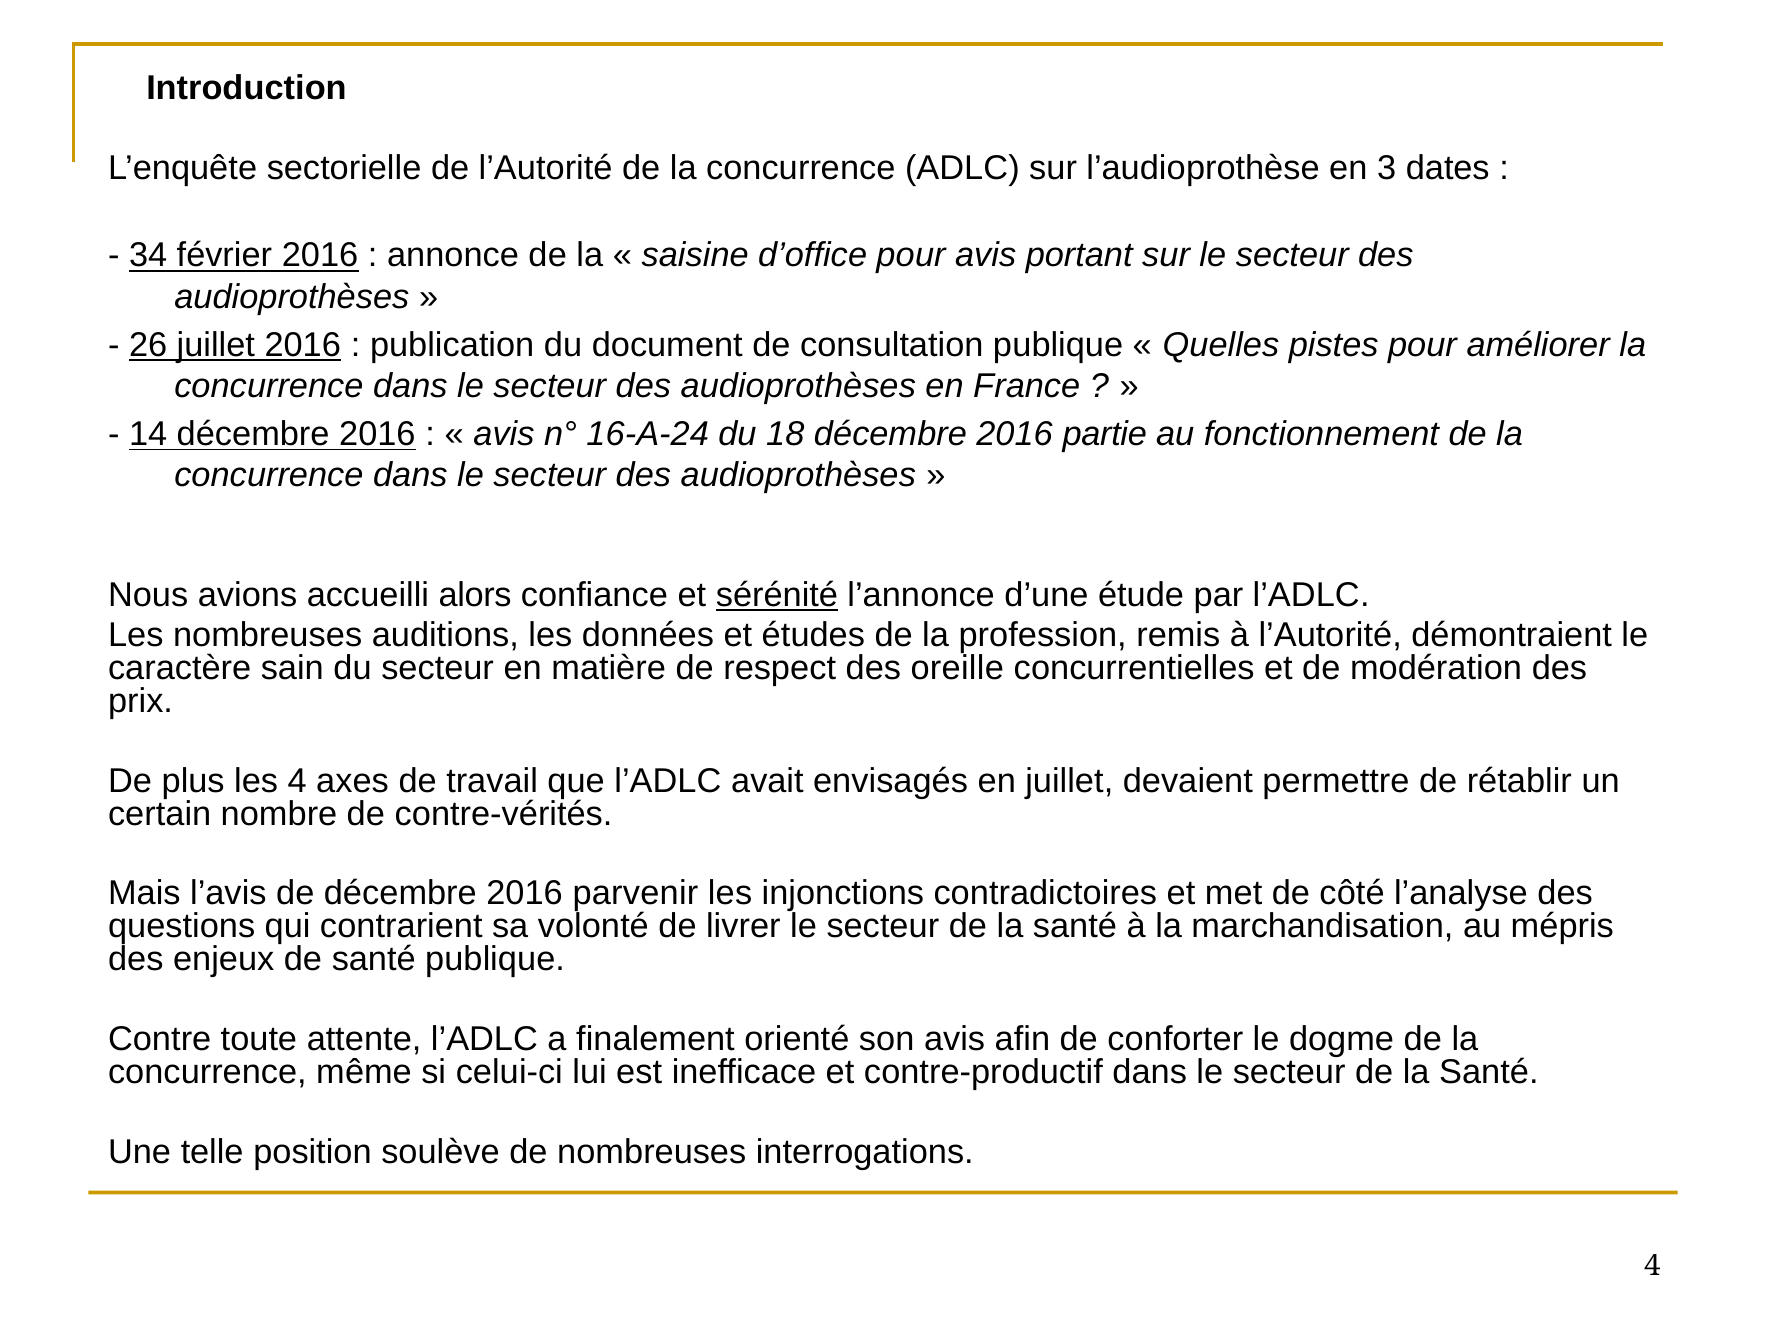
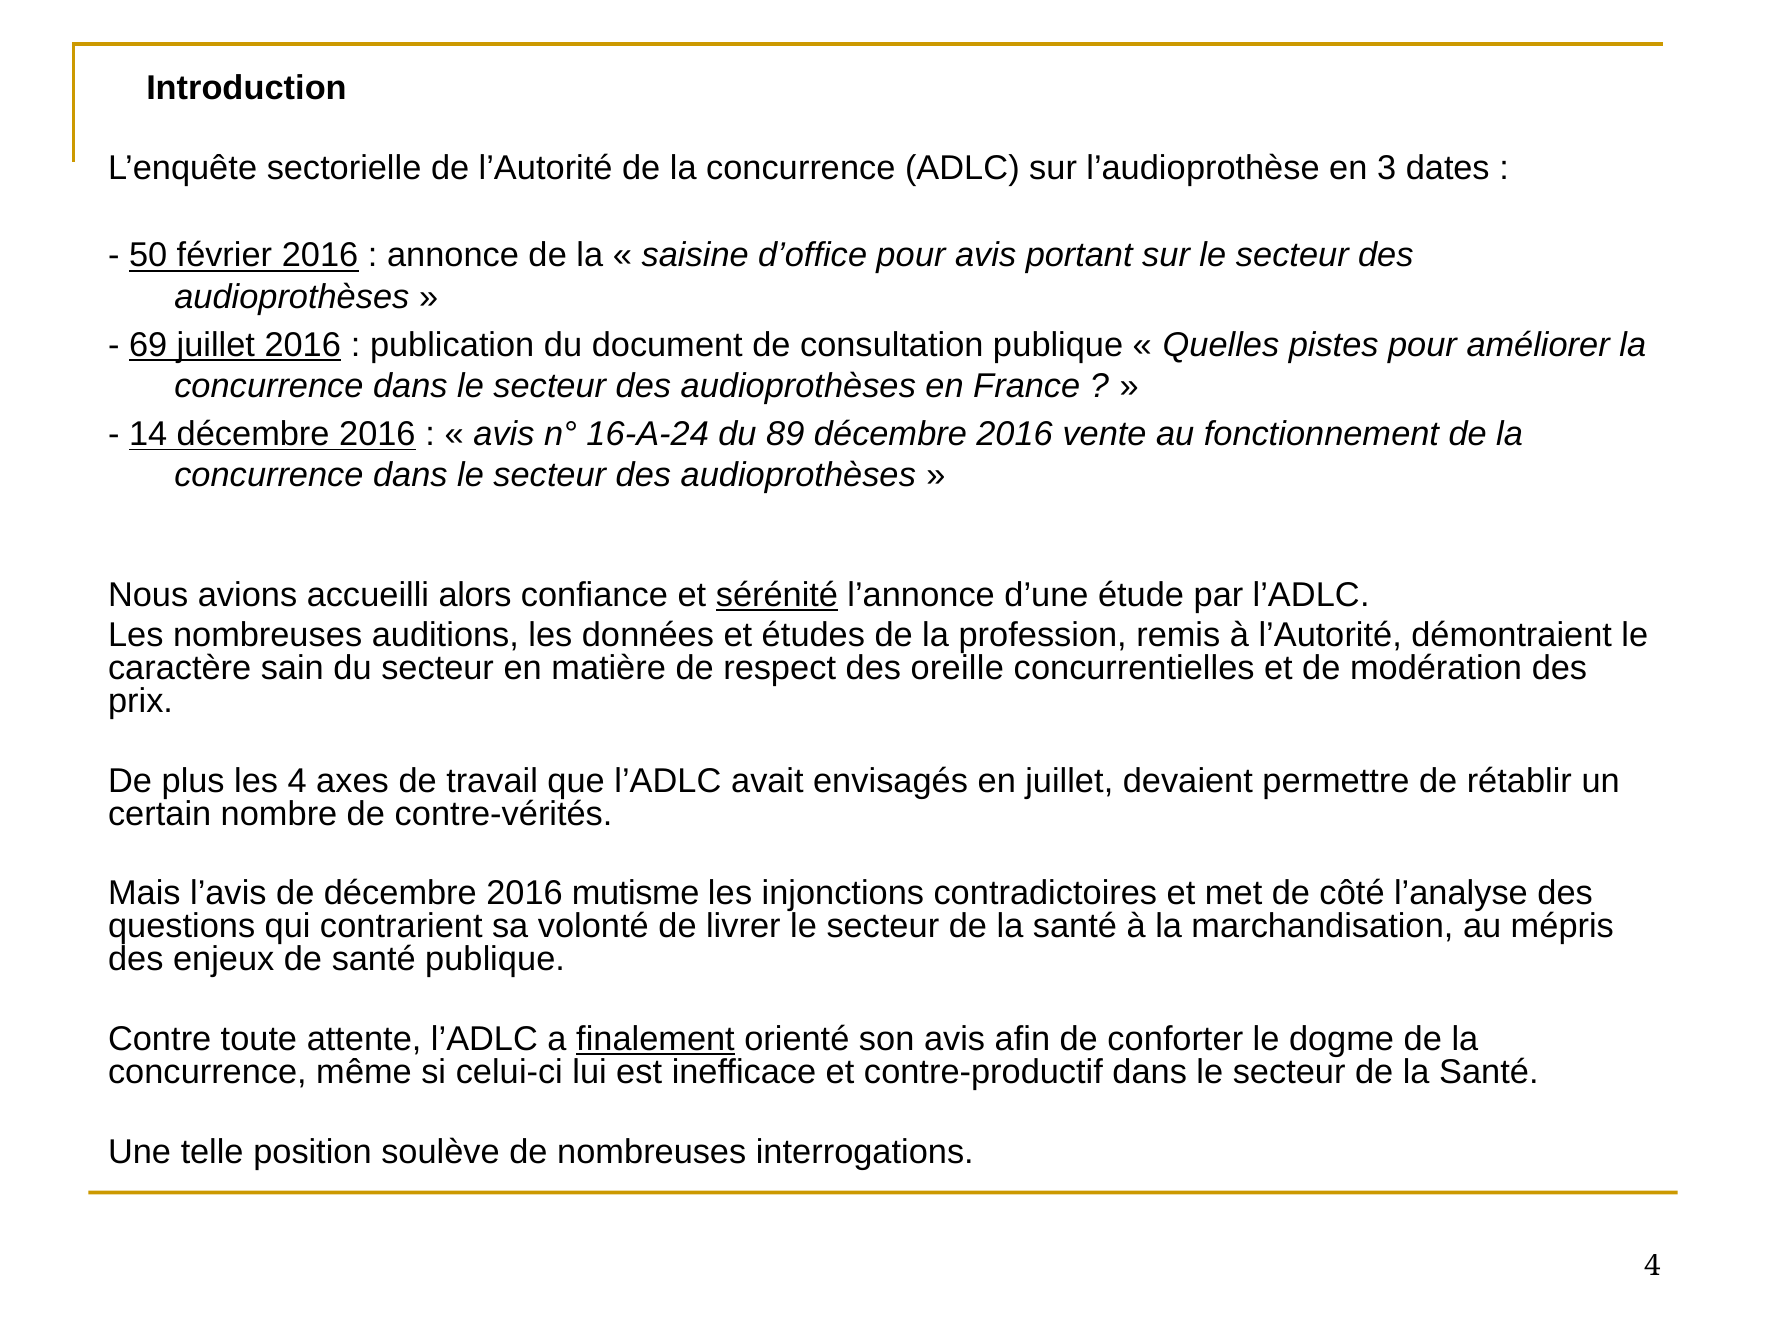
34: 34 -> 50 (148, 255)
26: 26 -> 69 (148, 345)
18: 18 -> 89 (785, 434)
partie: partie -> vente (1105, 434)
parvenir: parvenir -> mutisme (636, 893)
finalement underline: none -> present (655, 1039)
